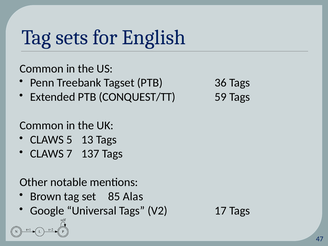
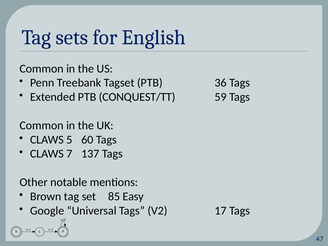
13: 13 -> 60 (87, 140)
Alas: Alas -> Easy (133, 196)
